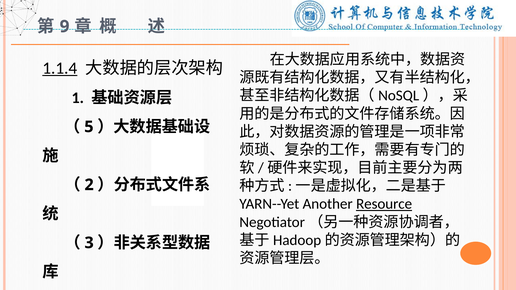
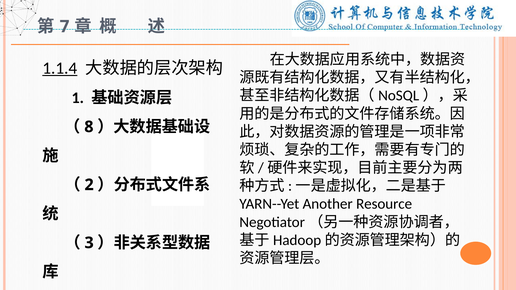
9: 9 -> 7 (65, 27)
5: 5 -> 8 (89, 127)
Resource underline: present -> none (384, 204)
